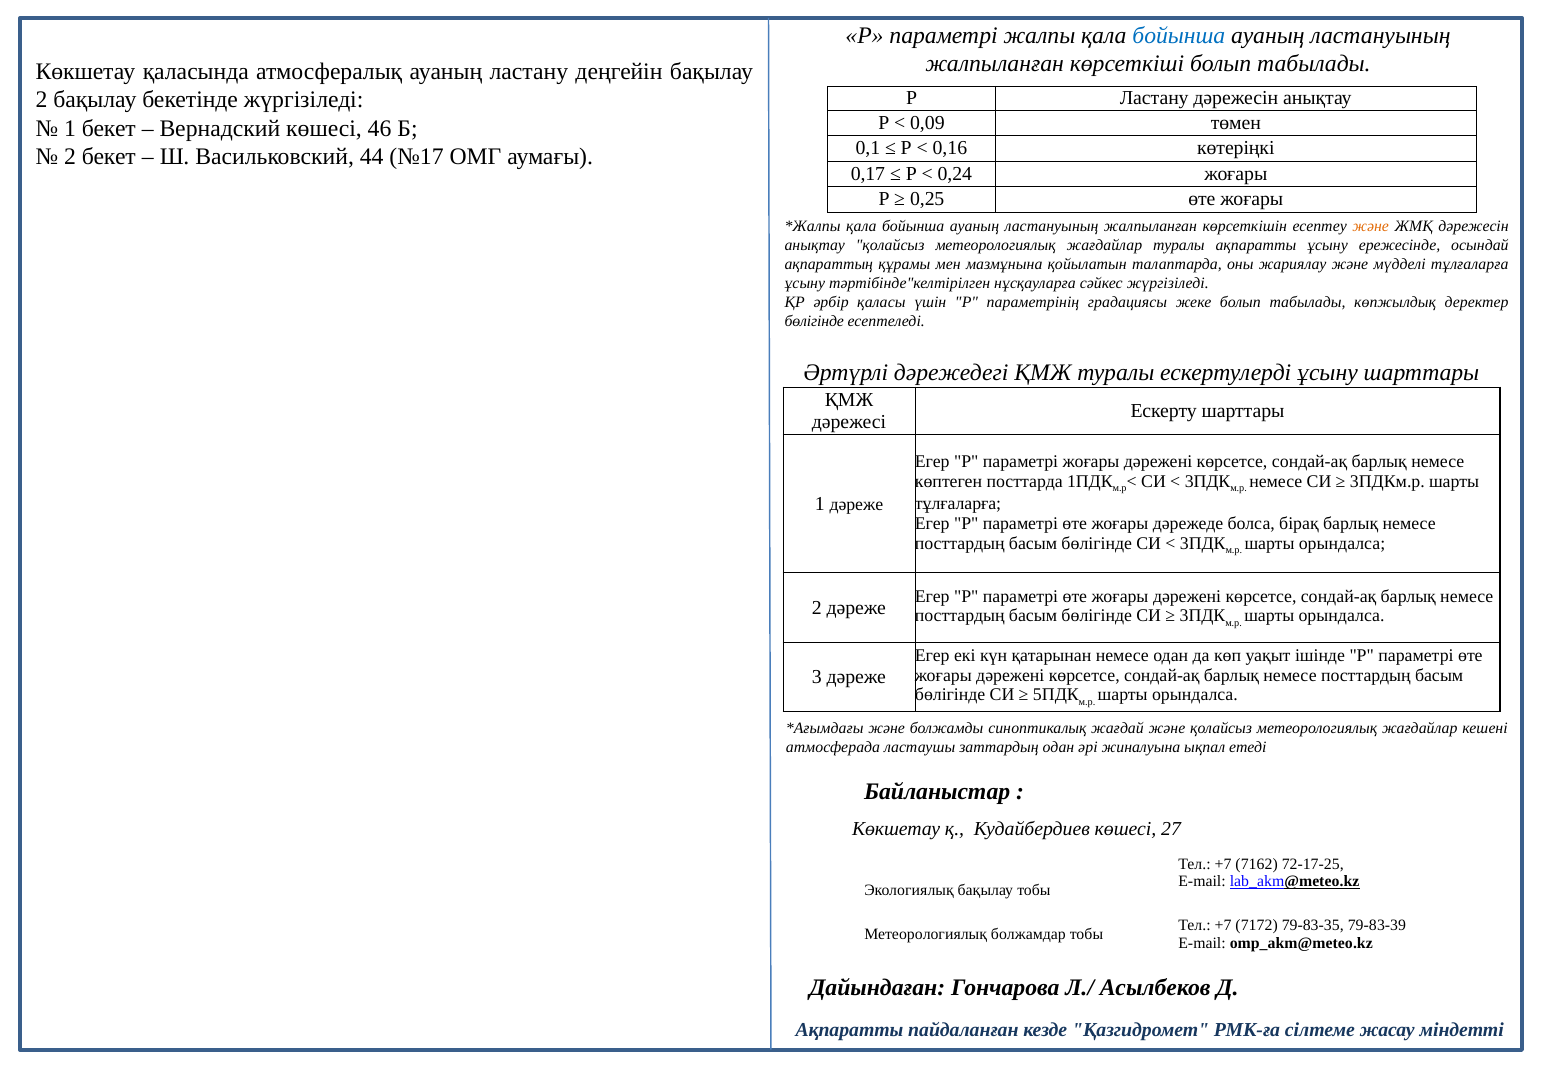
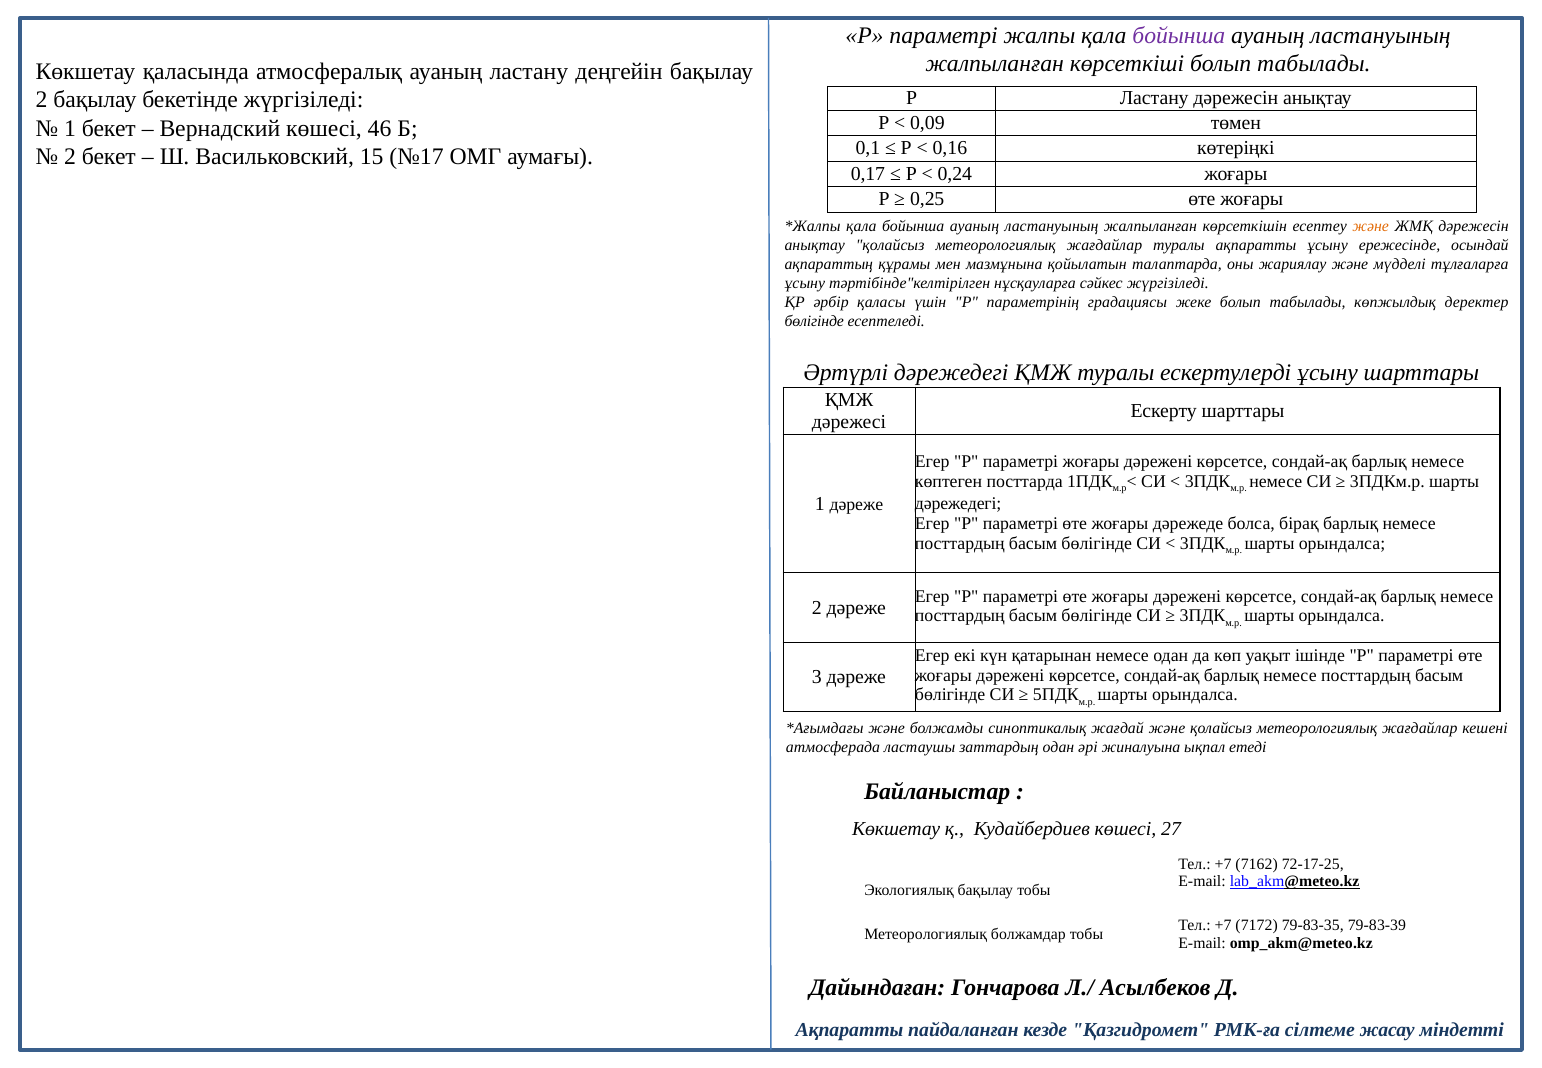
бойынша colour: blue -> purple (1179, 35)
44: 44 -> 15 (372, 157)
тұлғаларға: тұлғаларға -> дәрежедегі (958, 504)
